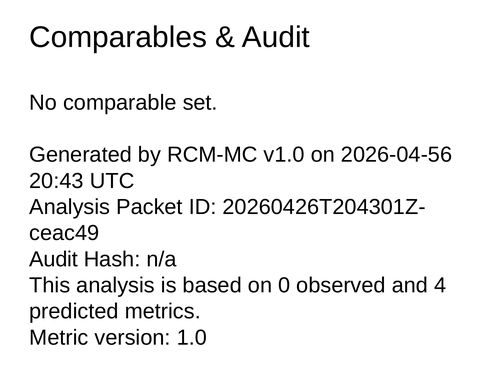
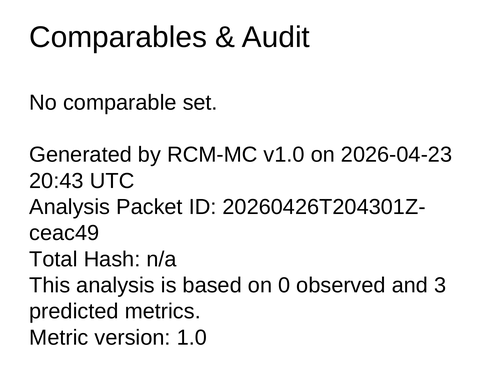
2026-04-56: 2026-04-56 -> 2026-04-23 (397, 155)
Audit: Audit -> Total (53, 259)
4: 4 -> 3 (440, 285)
